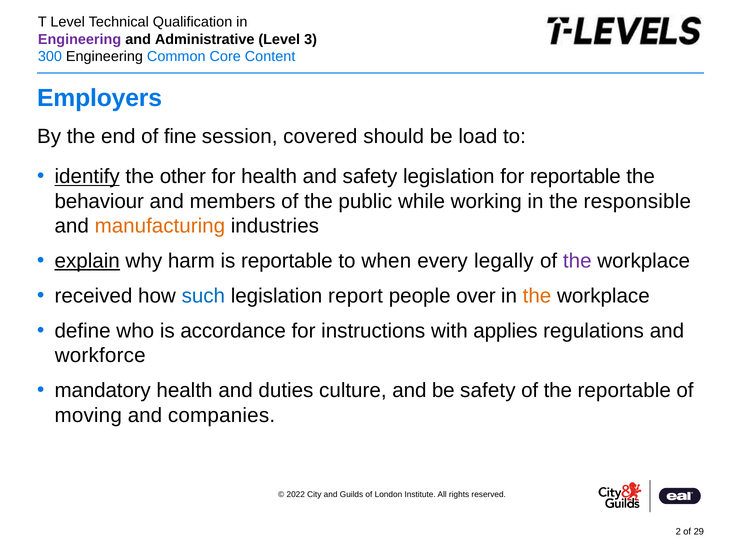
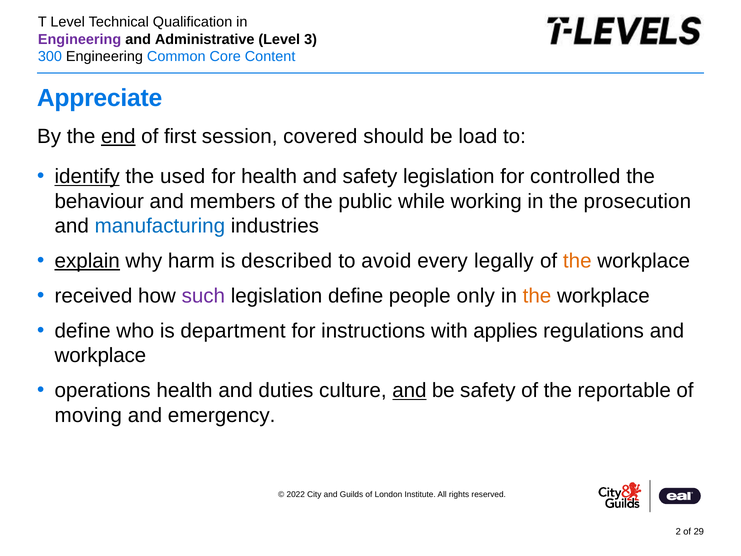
Employers: Employers -> Appreciate (100, 98)
end underline: none -> present (118, 136)
fine: fine -> first (180, 136)
other: other -> used (183, 176)
reportable: reportable -> controlled (575, 176)
responsible: responsible -> prosecution (637, 201)
manufacturing colour: orange -> blue (160, 226)
is reportable: reportable -> described (287, 261)
when: when -> avoid (386, 261)
the colour: purple -> orange (577, 261)
such colour: blue -> purple (203, 296)
legislation report: report -> define (356, 296)
over: over -> only (476, 296)
accordance: accordance -> department (233, 331)
workforce: workforce -> workplace (100, 356)
mandatory: mandatory -> operations (103, 391)
and underline: none -> present (409, 391)
companies: companies -> emergency (222, 415)
